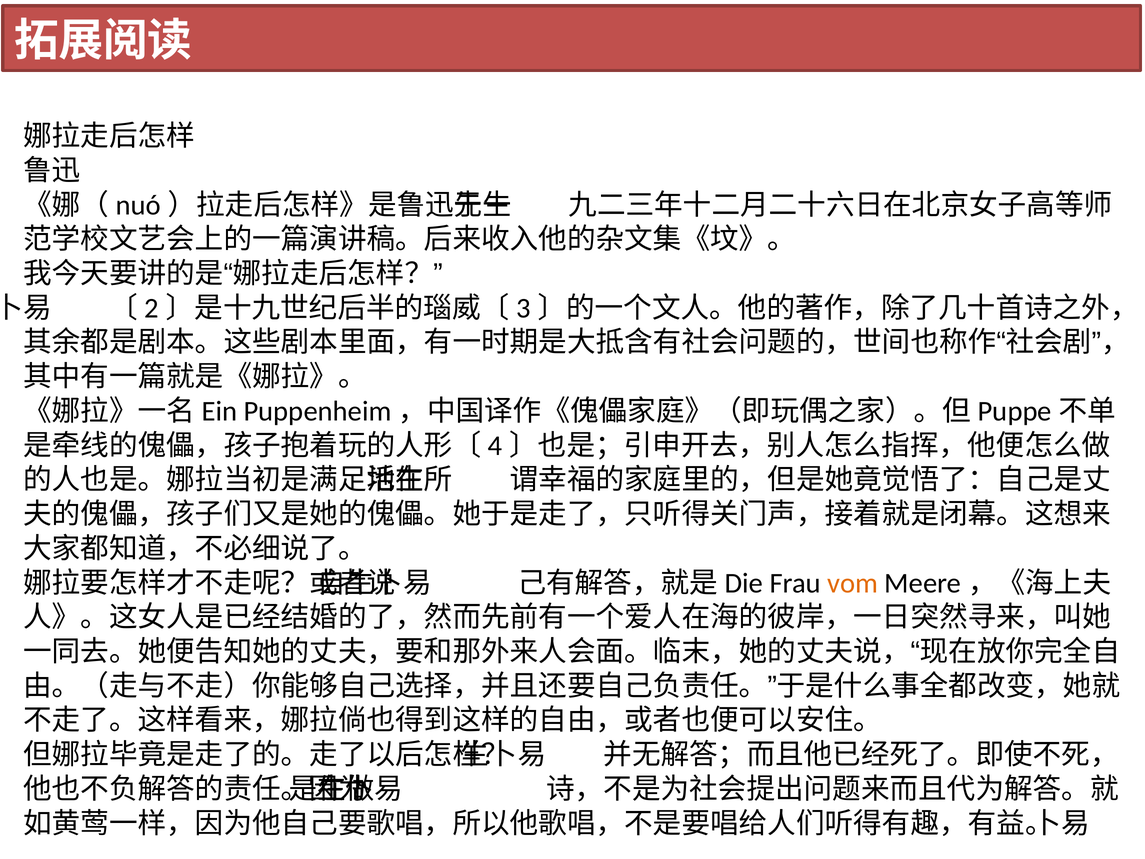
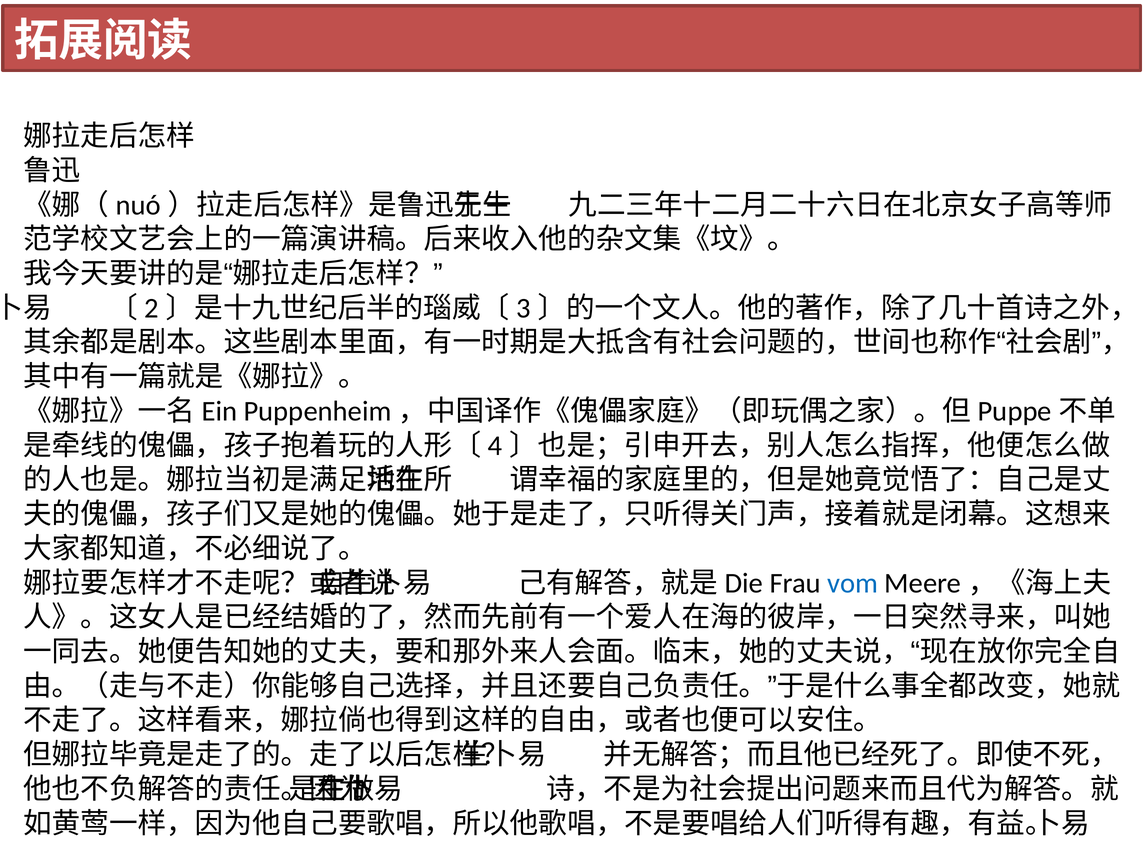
vom colour: orange -> blue (853, 583)
